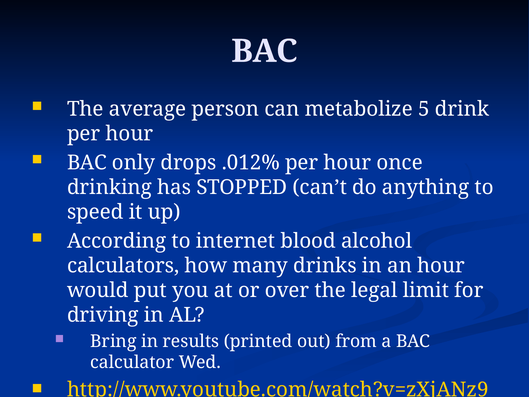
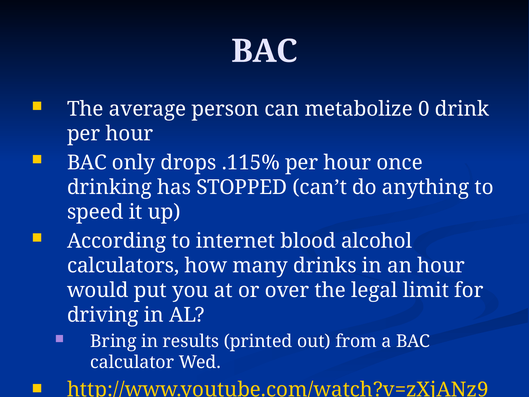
5: 5 -> 0 (424, 109)
.012%: .012% -> .115% (251, 163)
